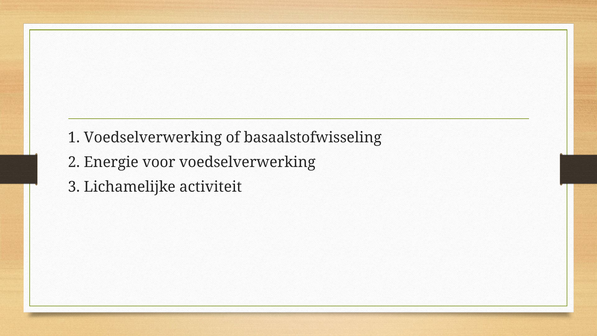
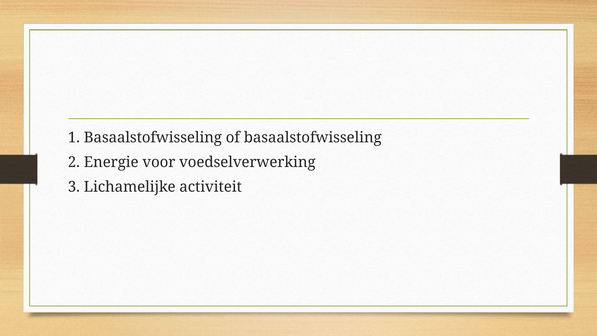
1 Voedselverwerking: Voedselverwerking -> Basaalstofwisseling (153, 137)
